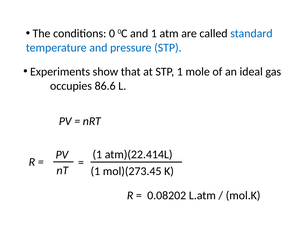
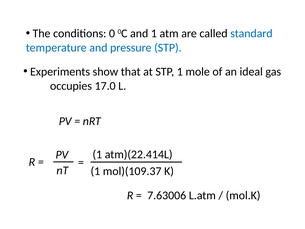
86.6: 86.6 -> 17.0 (105, 86)
mol)(273.45: mol)(273.45 -> mol)(109.37 (132, 171)
0.08202: 0.08202 -> 7.63006 (167, 195)
